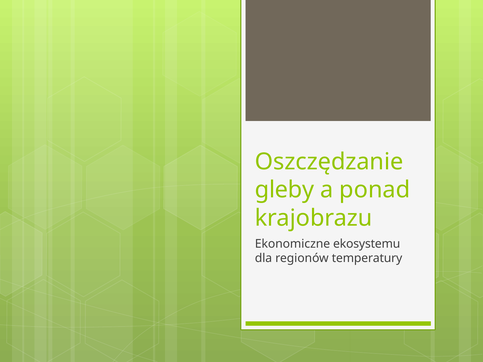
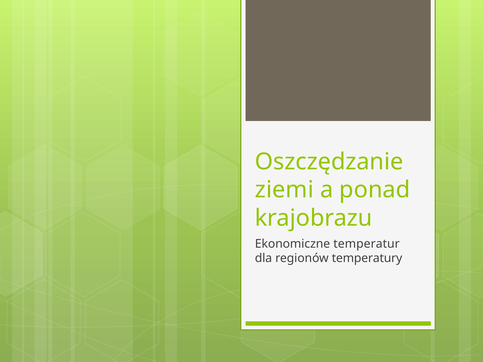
gleby: gleby -> ziemi (284, 190)
ekosystemu: ekosystemu -> temperatur (367, 244)
